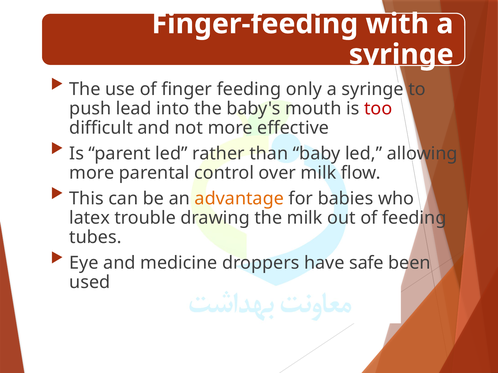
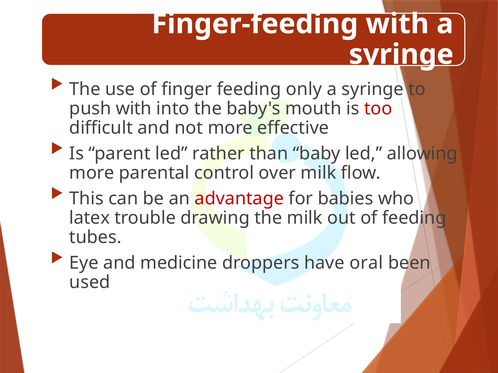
push lead: lead -> with (134, 109)
advantage colour: orange -> red (239, 199)
safe: safe -> oral (366, 263)
